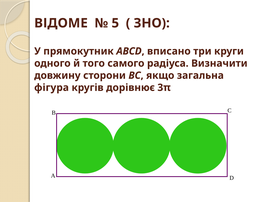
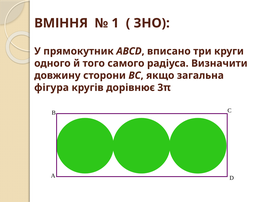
ВІДОМЕ: ВІДОМЕ -> ВМІННЯ (61, 23)
5: 5 -> 1 (115, 23)
